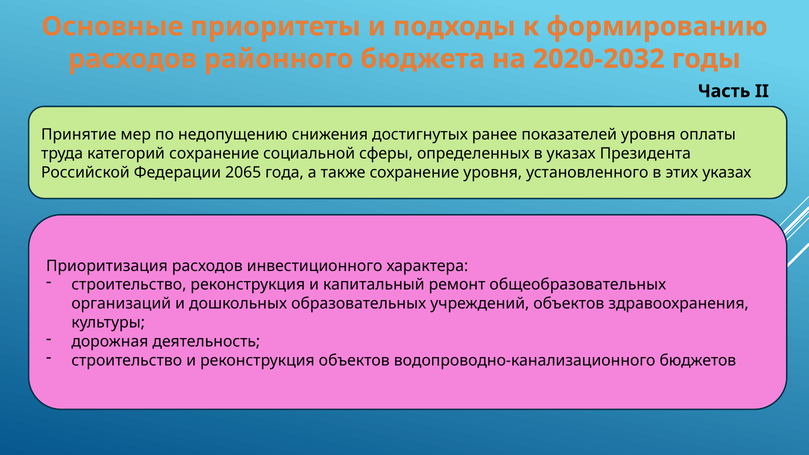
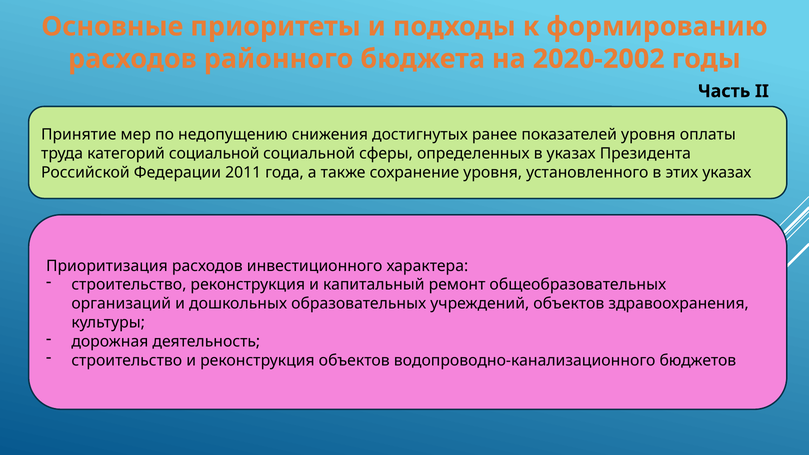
2020-2032: 2020-2032 -> 2020-2002 (599, 59)
категорий сохранение: сохранение -> социальной (214, 154)
2065: 2065 -> 2011 (243, 172)
